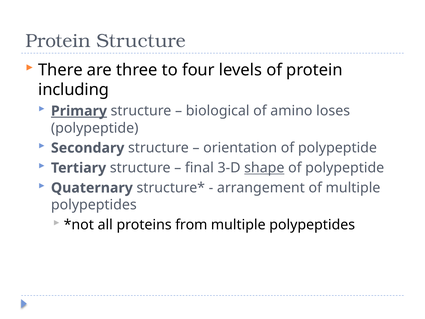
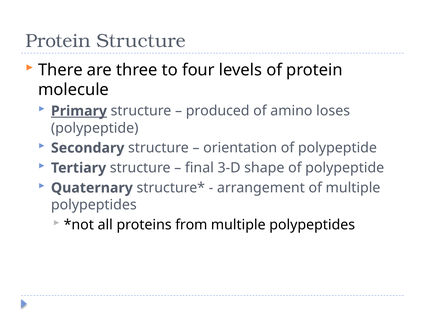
including: including -> molecule (74, 90)
biological: biological -> produced (218, 111)
shape underline: present -> none (264, 168)
